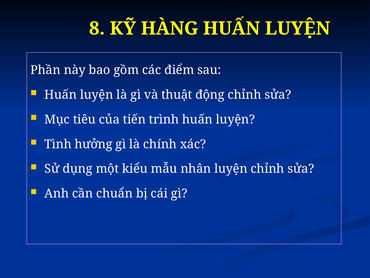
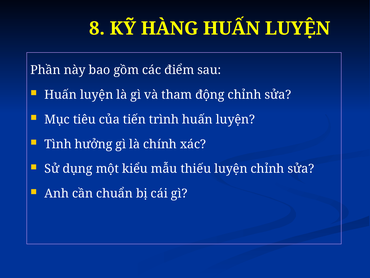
thuật: thuật -> tham (177, 95)
nhân: nhân -> thiếu (196, 169)
